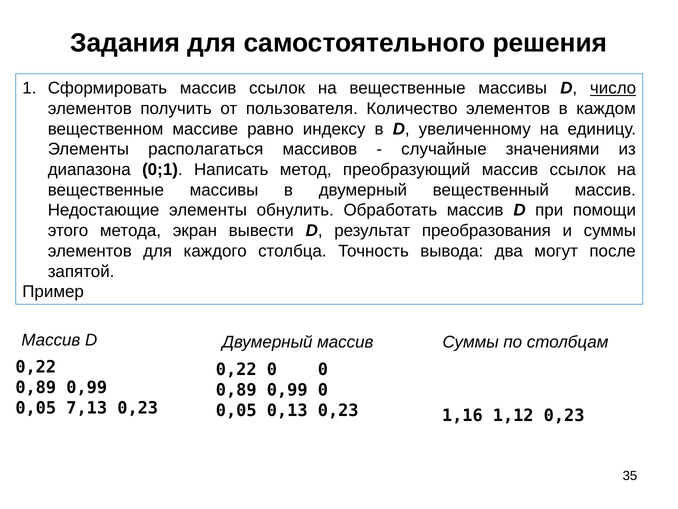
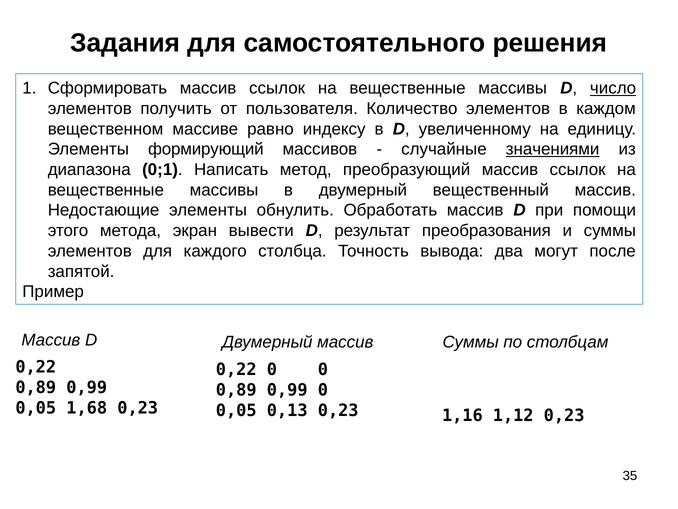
располагаться: располагаться -> формирующий (206, 149)
значениями underline: none -> present (553, 149)
7,13: 7,13 -> 1,68 (87, 408)
